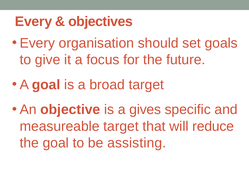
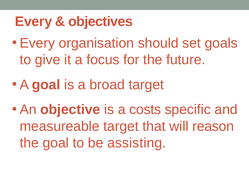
gives: gives -> costs (145, 109)
reduce: reduce -> reason (213, 126)
